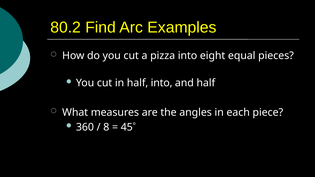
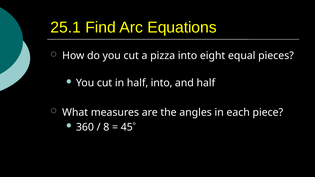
80.2: 80.2 -> 25.1 (66, 27)
Examples: Examples -> Equations (182, 27)
